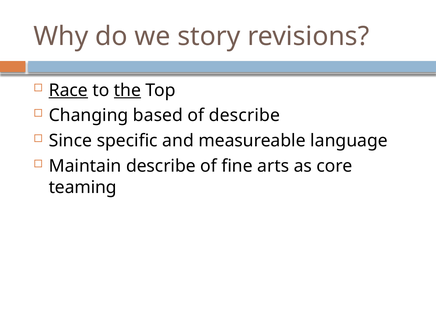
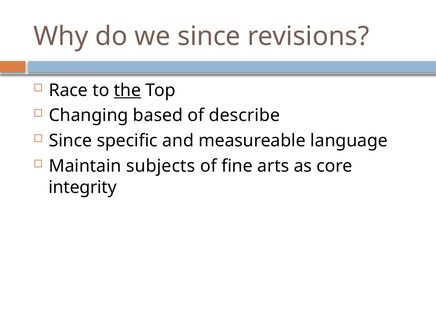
we story: story -> since (209, 36)
Race underline: present -> none (68, 90)
Maintain describe: describe -> subjects (161, 166)
teaming: teaming -> integrity (83, 187)
